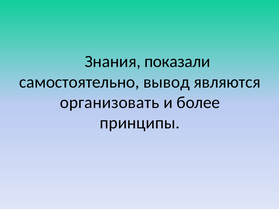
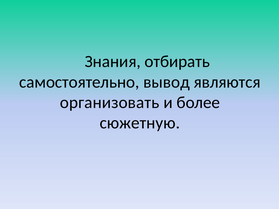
показали: показали -> отбирать (177, 62)
принципы: принципы -> сюжетную (140, 123)
